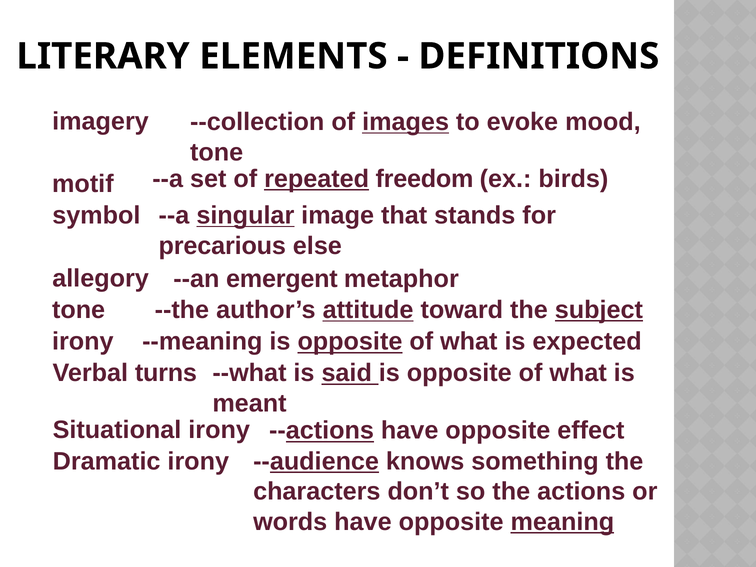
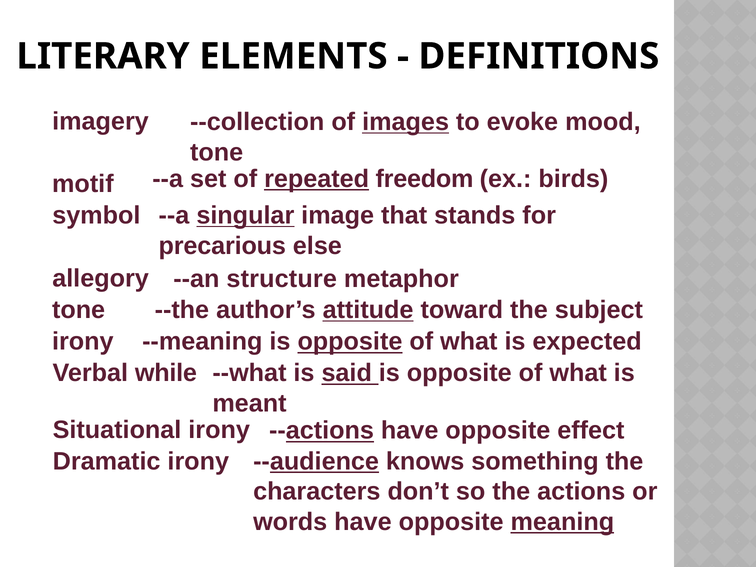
emergent: emergent -> structure (282, 279)
subject underline: present -> none (599, 310)
turns: turns -> while (166, 373)
